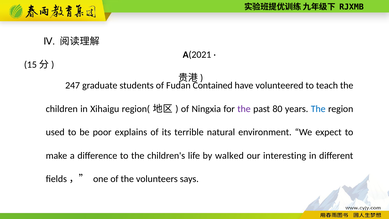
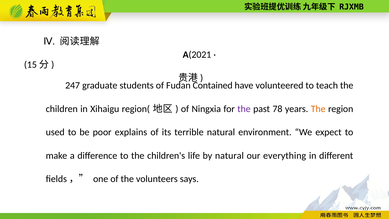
80: 80 -> 78 (277, 109)
The colour: blue -> orange (318, 109)
by walked: walked -> natural (229, 155)
interesting: interesting -> everything (285, 155)
